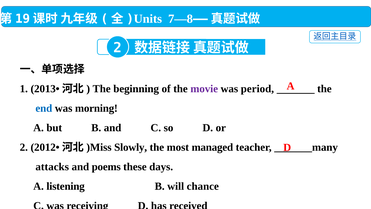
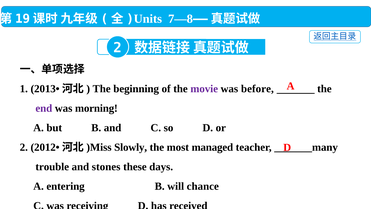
period: period -> before (257, 89)
end colour: blue -> purple (44, 108)
attacks: attacks -> trouble (52, 167)
poems: poems -> stones (106, 167)
listening: listening -> entering (66, 186)
